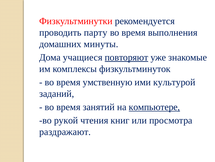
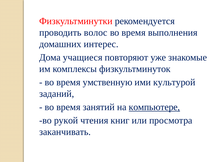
парту: парту -> волос (96, 32)
минуты: минуты -> интерес (101, 44)
повторяют underline: present -> none (126, 57)
раздражают: раздражают -> заканчивать (65, 131)
